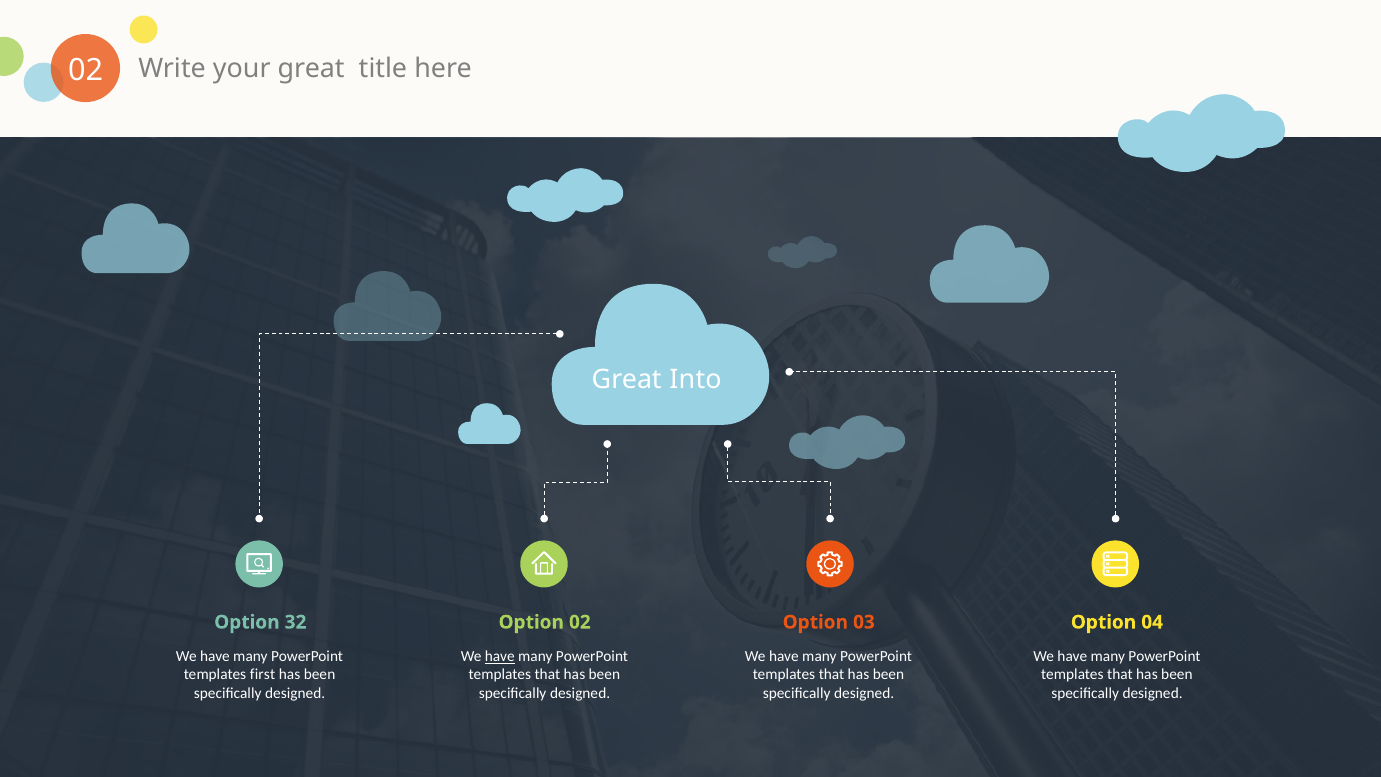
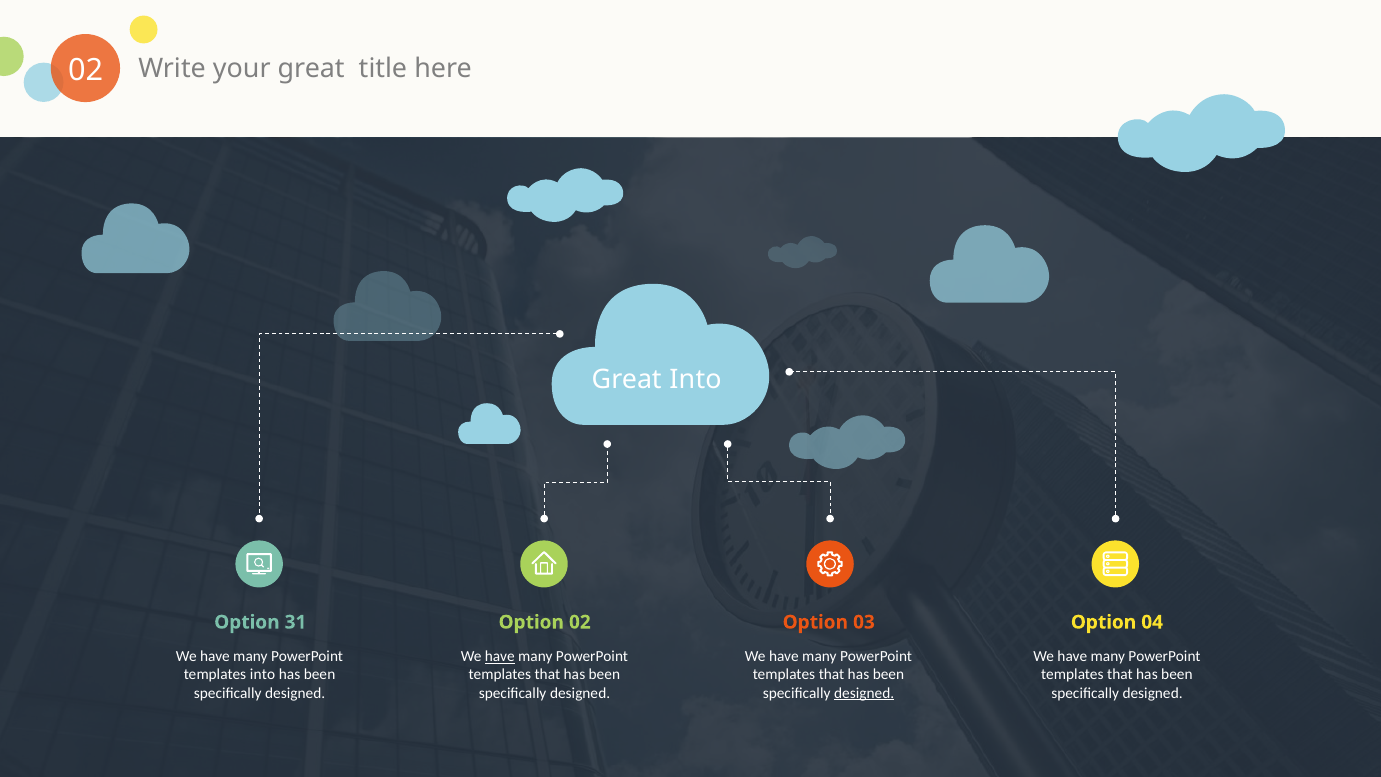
32: 32 -> 31 (296, 622)
templates first: first -> into (263, 675)
designed underline: none -> present (864, 693)
